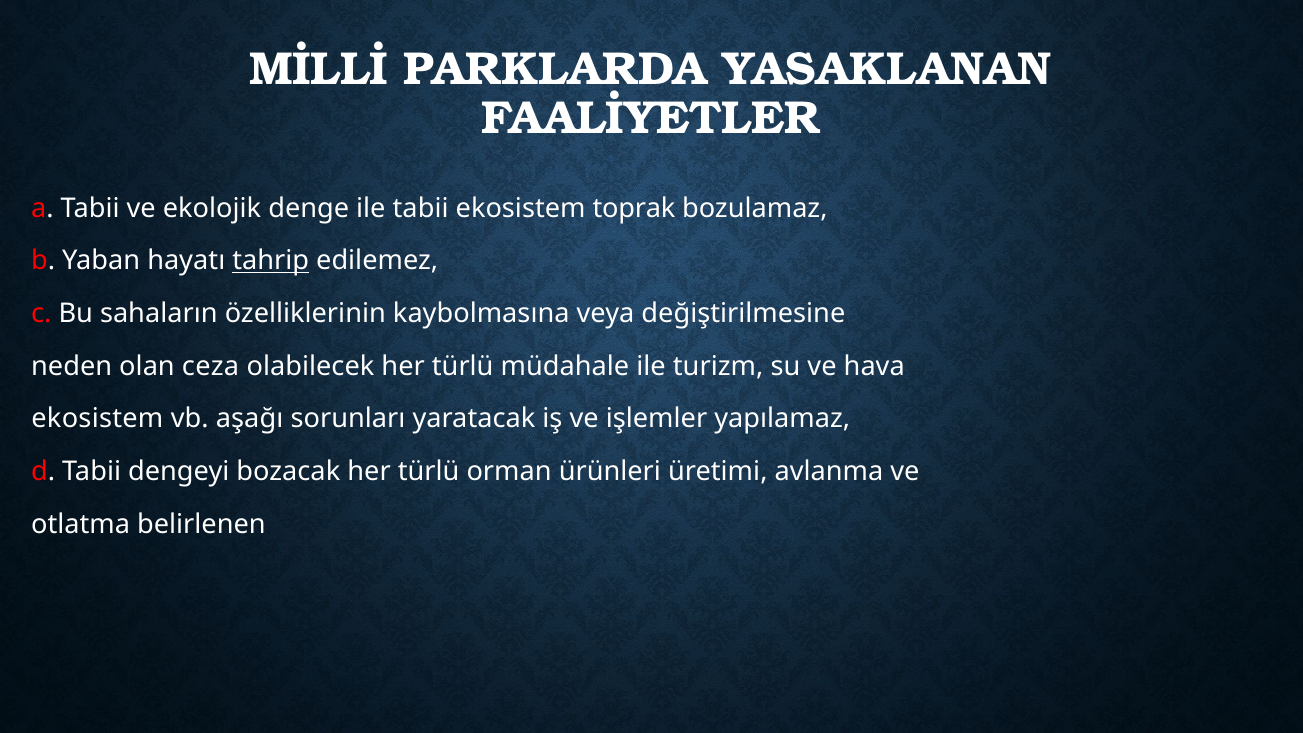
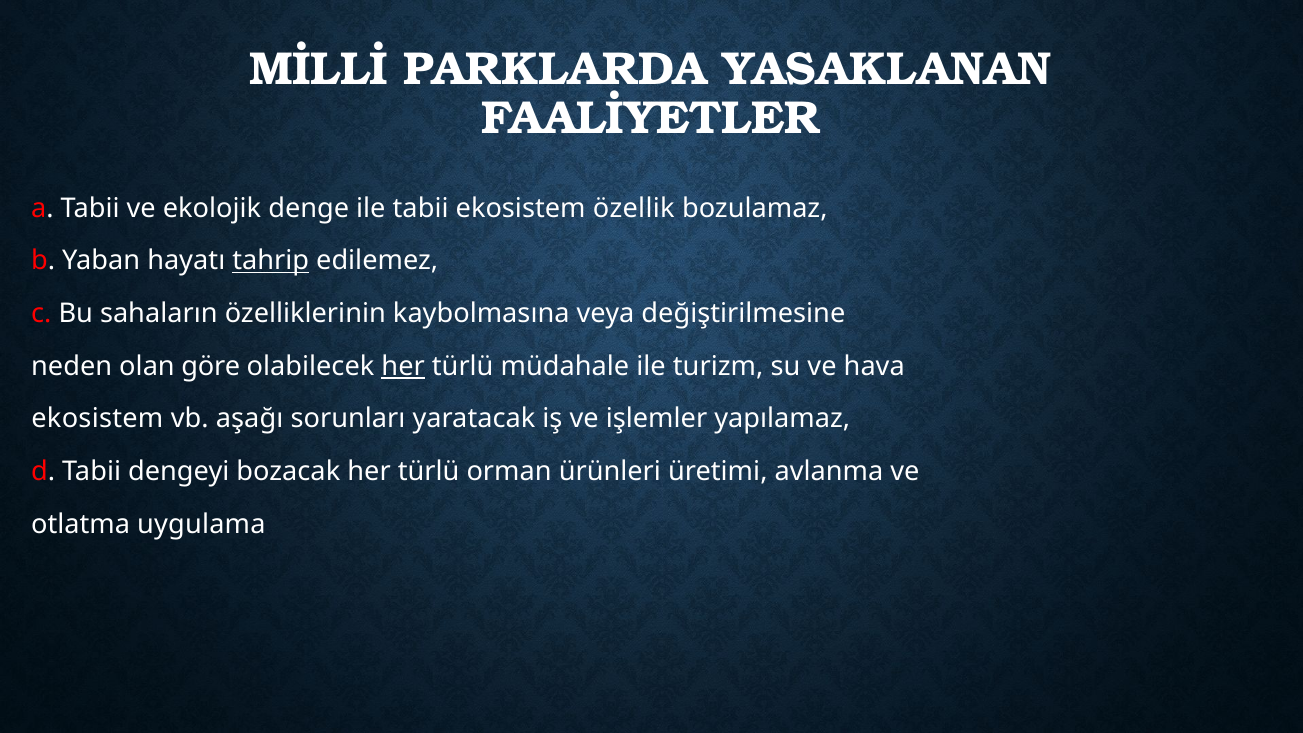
toprak: toprak -> özellik (634, 208)
ceza: ceza -> göre (211, 366)
her underline: none -> present (403, 366)
belirlenen: belirlenen -> uygulama (201, 524)
